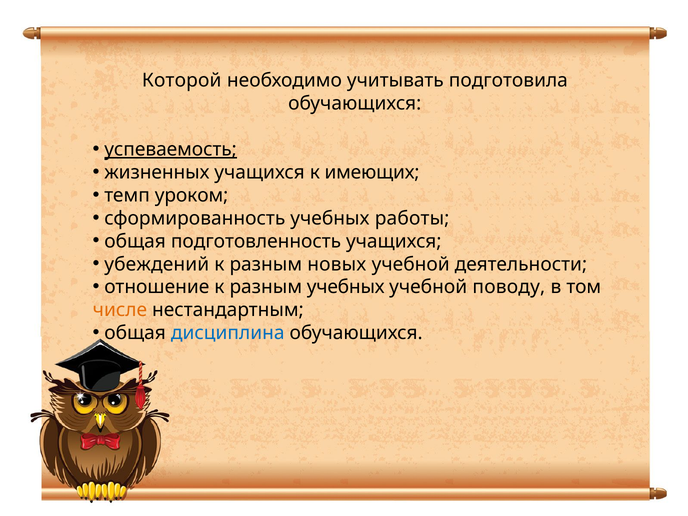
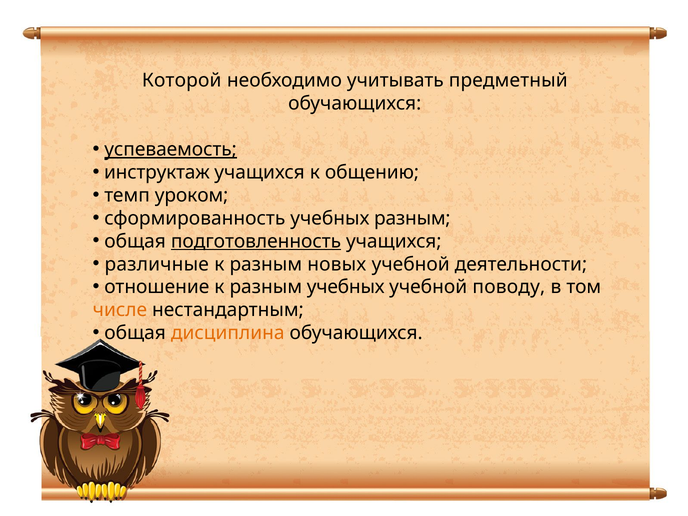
подготовила: подготовила -> предметный (508, 81)
жизненных: жизненных -> инструктаж (157, 172)
имеющих: имеющих -> общению (372, 172)
учебных работы: работы -> разным (412, 218)
подготовленность underline: none -> present (256, 241)
убеждений: убеждений -> различные (157, 264)
дисциплина colour: blue -> orange (228, 333)
